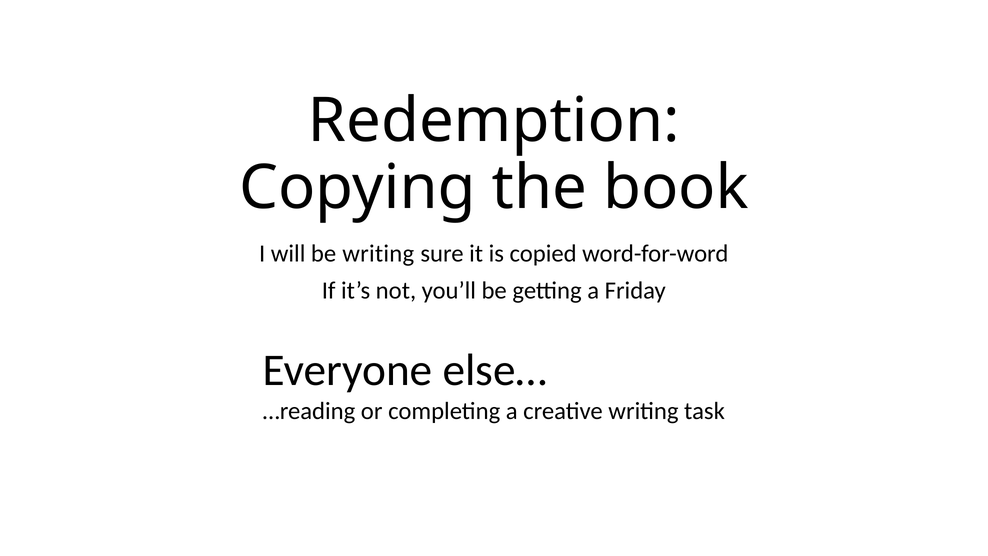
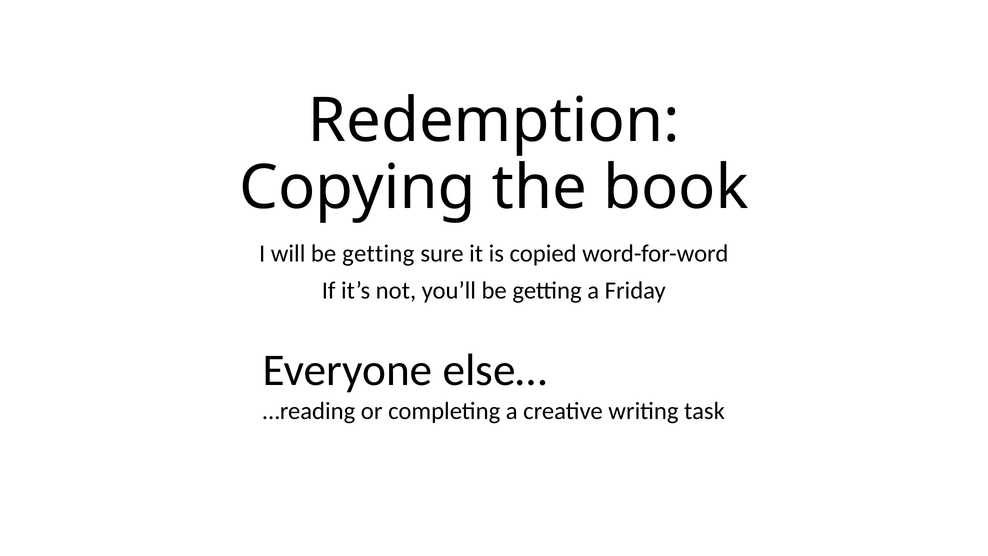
will be writing: writing -> getting (378, 254)
